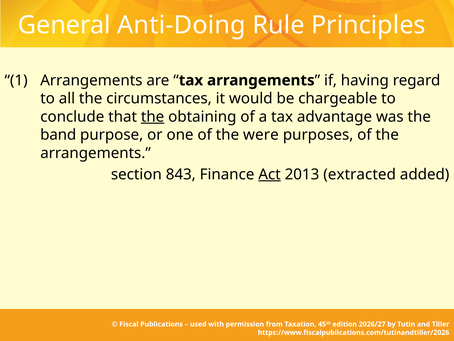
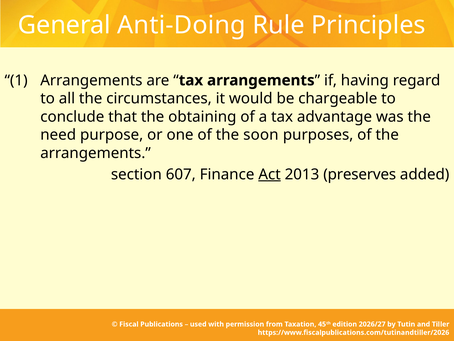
the underline: present -> none (153, 117)
band: band -> need (58, 135)
were: were -> soon (261, 135)
843: 843 -> 607 (181, 174)
extracted: extracted -> preserves (360, 174)
